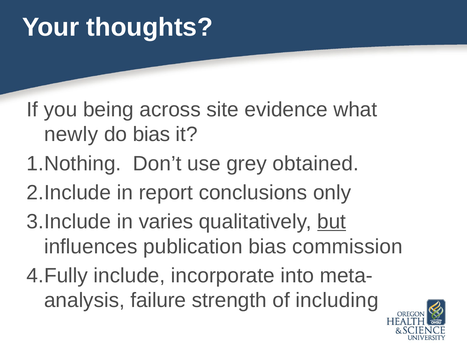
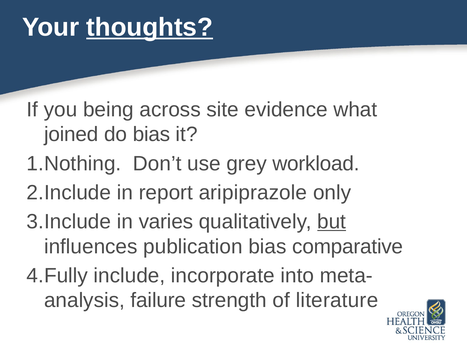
thoughts underline: none -> present (150, 27)
newly: newly -> joined (71, 135)
obtained: obtained -> workload (316, 164)
conclusions: conclusions -> aripiprazole (253, 193)
commission: commission -> comparative (348, 247)
including: including -> literature (337, 301)
